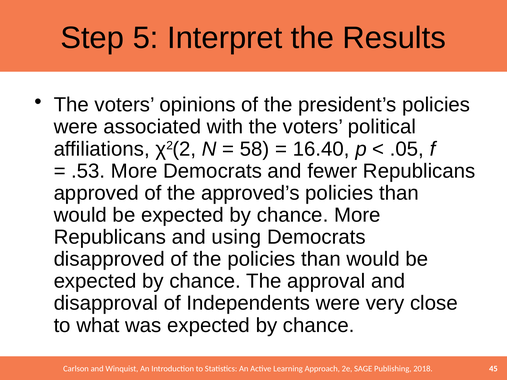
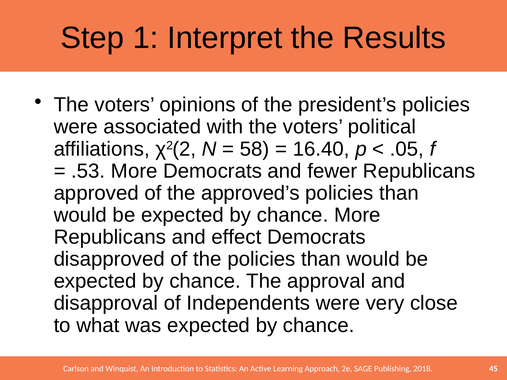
5: 5 -> 1 (146, 38)
using: using -> effect (236, 237)
